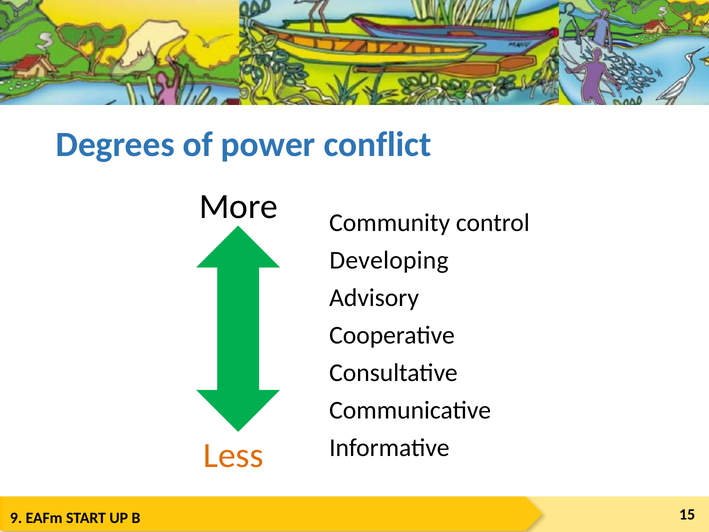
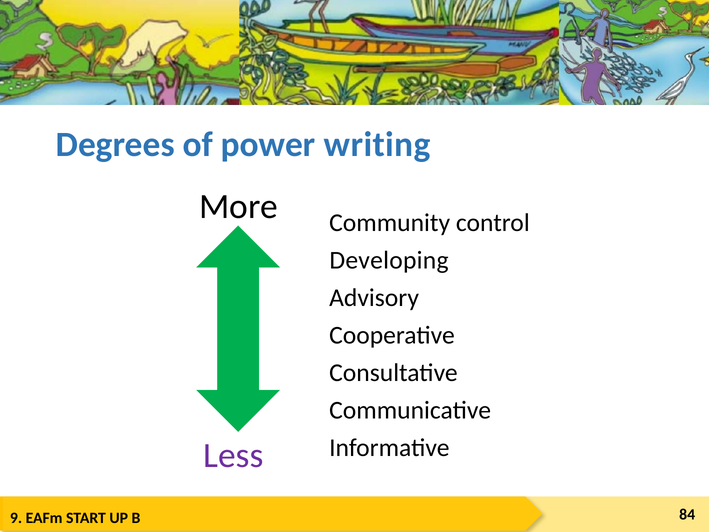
conflict: conflict -> writing (377, 144)
Less colour: orange -> purple (233, 455)
15: 15 -> 84 (687, 514)
